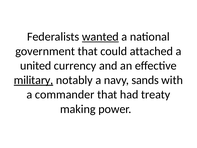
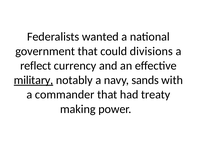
wanted underline: present -> none (100, 37)
attached: attached -> divisions (151, 51)
united: united -> reflect (36, 66)
